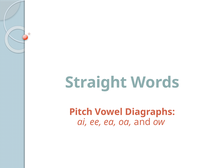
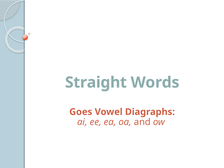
Pitch: Pitch -> Goes (81, 112)
